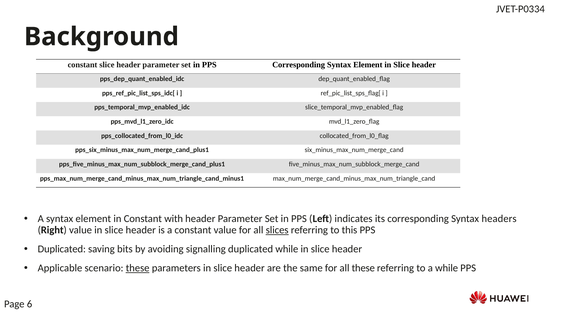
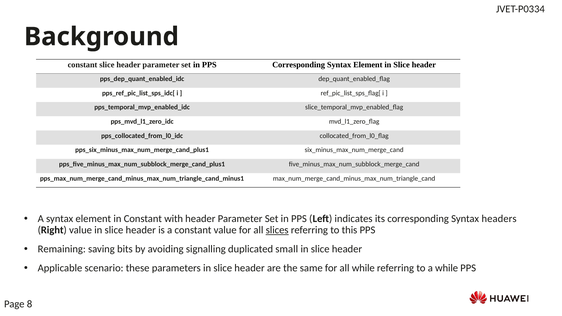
Duplicated: Duplicated -> Remaining (62, 249)
duplicated while: while -> small (287, 249)
these underline: present -> none (138, 268)
all these: these -> while (363, 268)
6: 6 -> 8 (30, 304)
